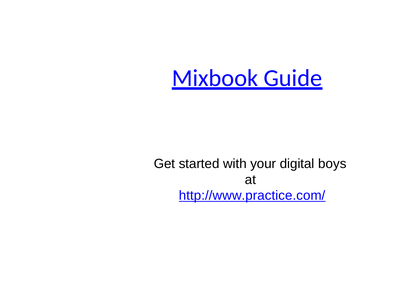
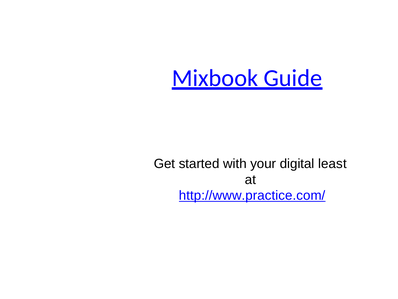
boys: boys -> least (332, 163)
